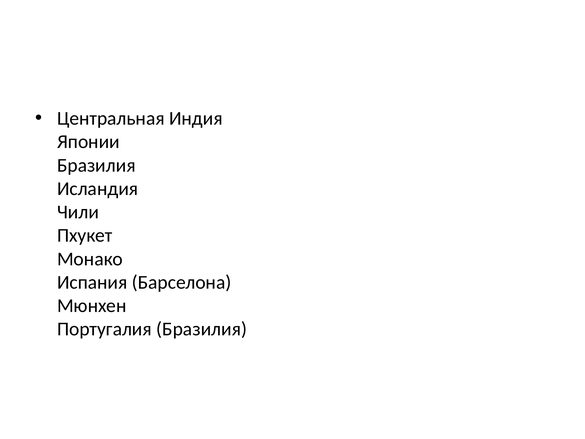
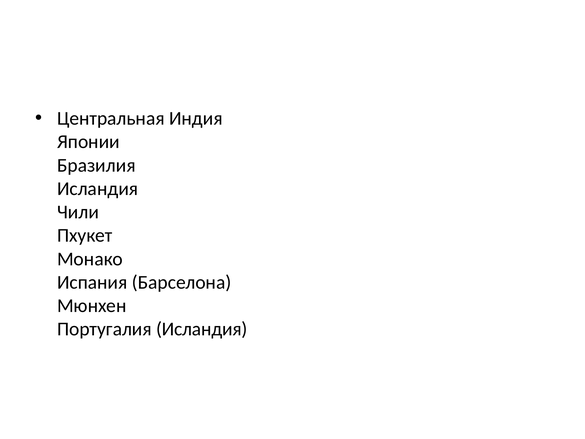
Португалия Бразилия: Бразилия -> Исландия (202, 329)
